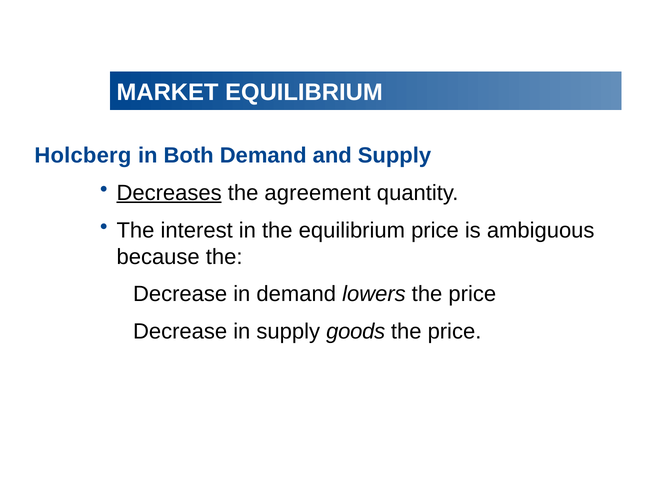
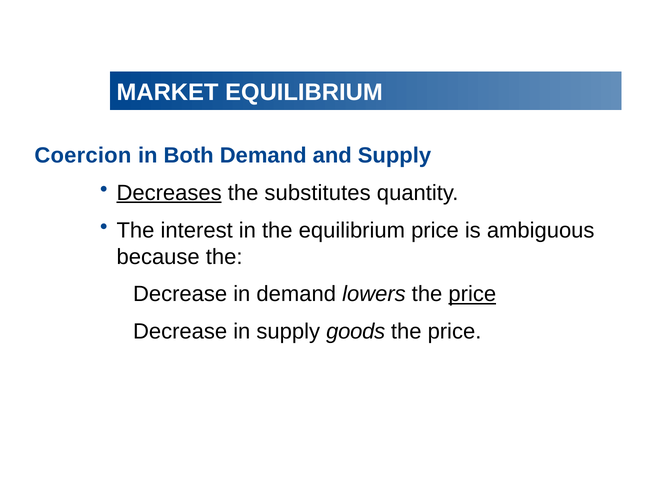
Holcberg: Holcberg -> Coercion (83, 156)
agreement: agreement -> substitutes (318, 193)
price underline: none -> present (472, 294)
